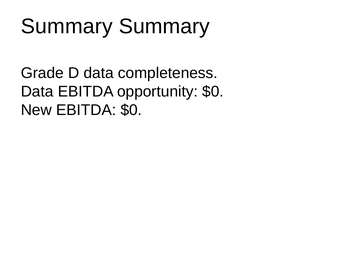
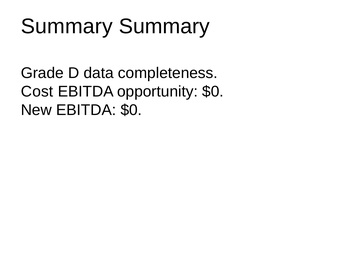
Data: Data -> Cost (37, 92)
